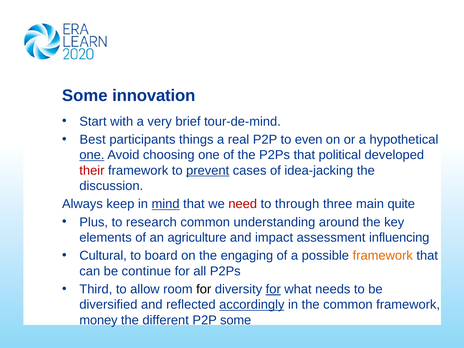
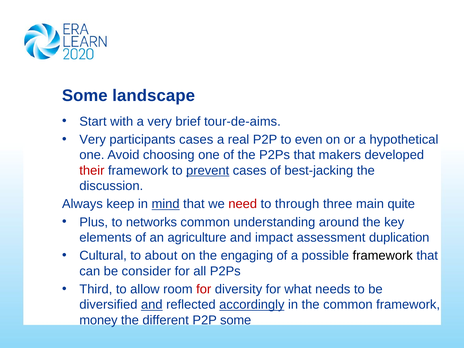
innovation: innovation -> landscape (154, 96)
tour-de-mind: tour-de-mind -> tour-de-aims (242, 121)
Best: Best -> Very (93, 140)
participants things: things -> cases (196, 140)
one underline: present -> none (92, 155)
political: political -> makers (340, 155)
idea-jacking: idea-jacking -> best-jacking (319, 171)
research: research -> networks (151, 222)
influencing: influencing -> duplication (399, 238)
board: board -> about (161, 256)
framework colour: orange -> black (383, 256)
continue: continue -> consider (146, 271)
for colour: black -> red (204, 289)
for underline: present -> none (273, 289)
and underline: none -> present (152, 305)
